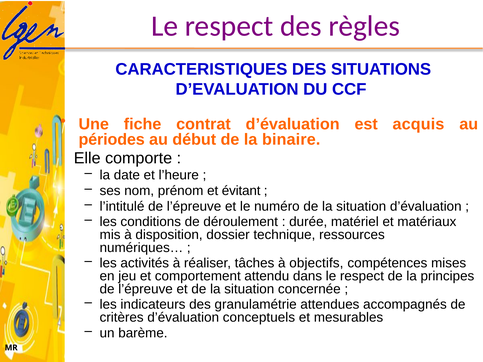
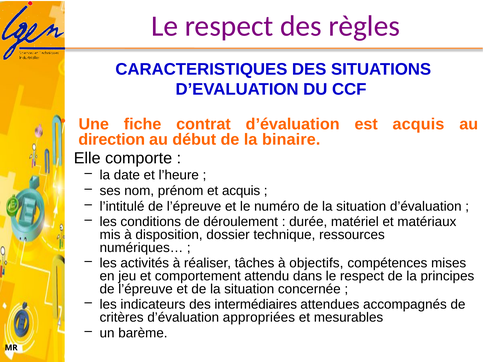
périodes: périodes -> direction (112, 140)
et évitant: évitant -> acquis (241, 191)
granulamétrie: granulamétrie -> intermédiaires (256, 305)
conceptuels: conceptuels -> appropriées (259, 318)
